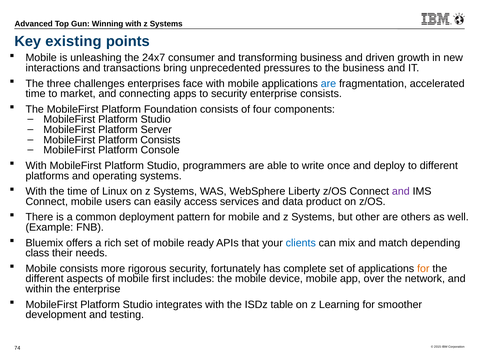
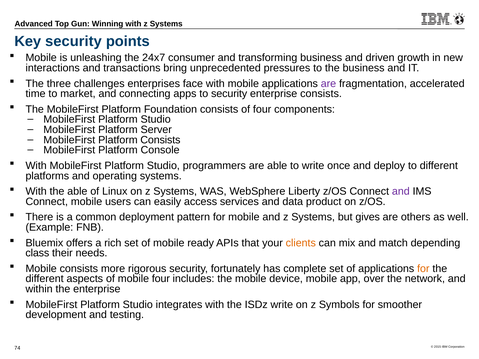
Key existing: existing -> security (73, 41)
are colour: blue -> purple (328, 84)
the time: time -> able (77, 192)
other: other -> gives (368, 217)
clients colour: blue -> orange (301, 243)
mobile first: first -> four (161, 279)
ISDz table: table -> write (282, 305)
Learning: Learning -> Symbols (339, 305)
